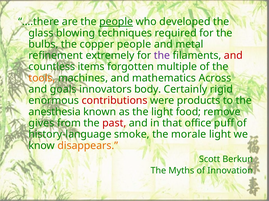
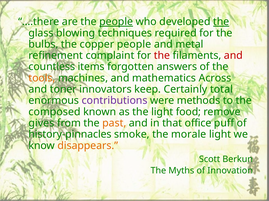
the underline: none -> present (221, 22)
extremely: extremely -> complaint (110, 56)
the colour: purple -> red (162, 56)
multiple: multiple -> answers (177, 67)
goals: goals -> toner (63, 90)
body: body -> keep (148, 90)
rigid: rigid -> total (221, 90)
contributions colour: red -> purple (115, 101)
products: products -> methods (199, 101)
anesthesia: anesthesia -> composed (54, 112)
past colour: red -> orange (114, 124)
history-language: history-language -> history-pinnacles (70, 135)
